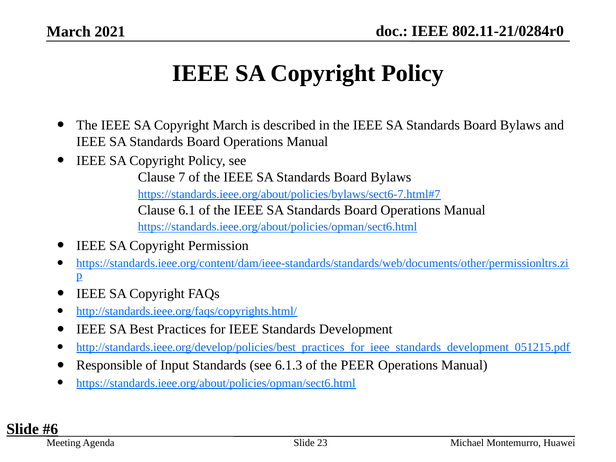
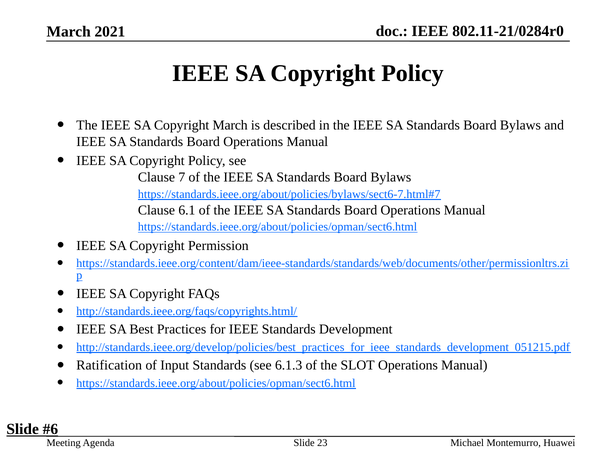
Responsible: Responsible -> Ratification (109, 365)
PEER: PEER -> SLOT (358, 365)
